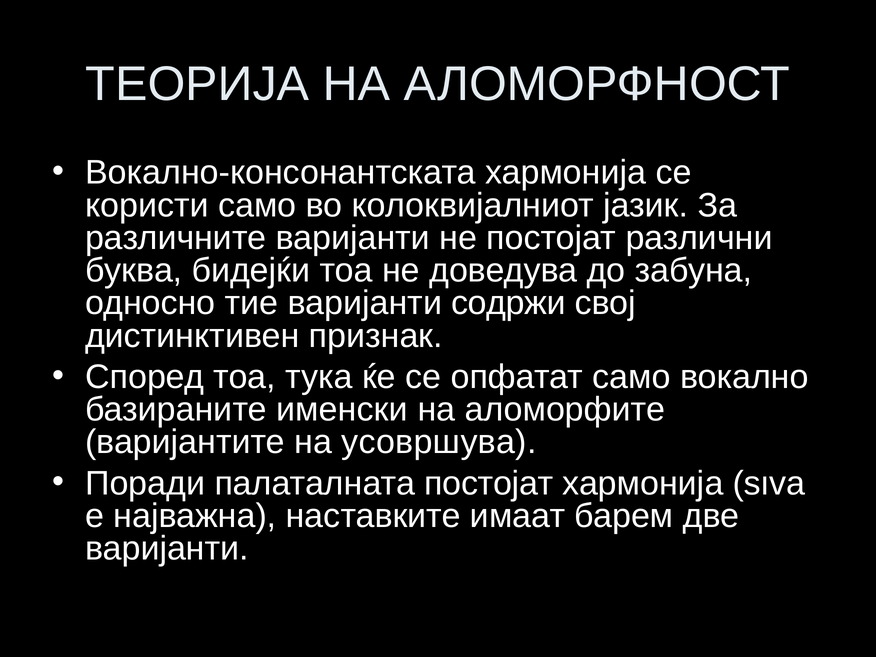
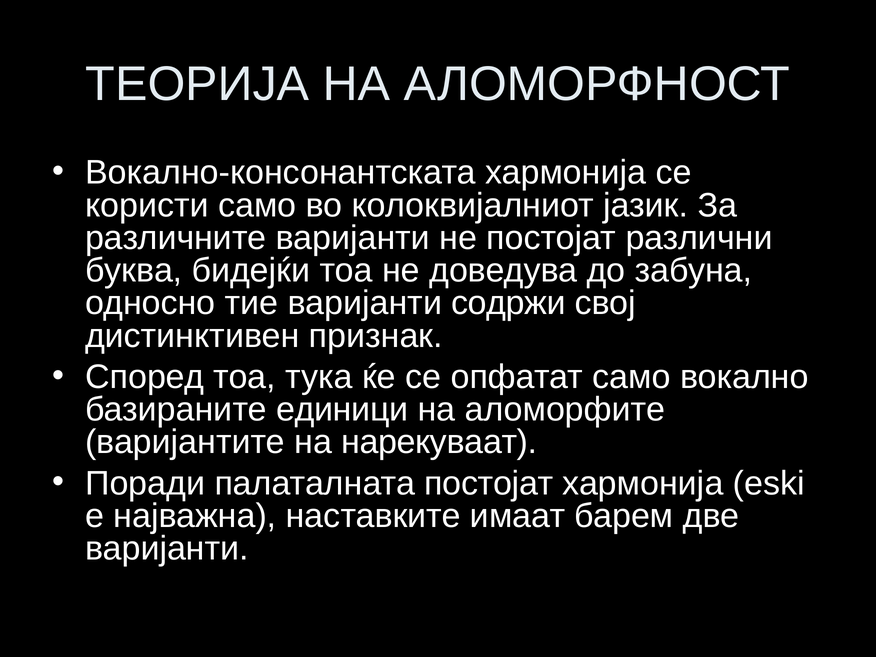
именски: именски -> единици (342, 410)
усовршува: усовршува -> нарекуваат (439, 442)
sıva: sıva -> eski (769, 483)
